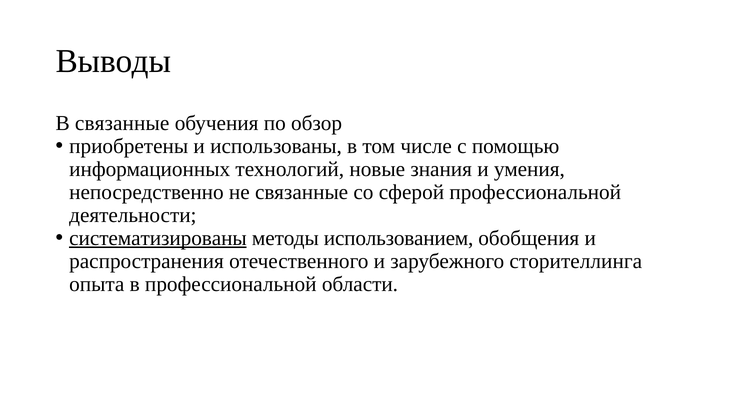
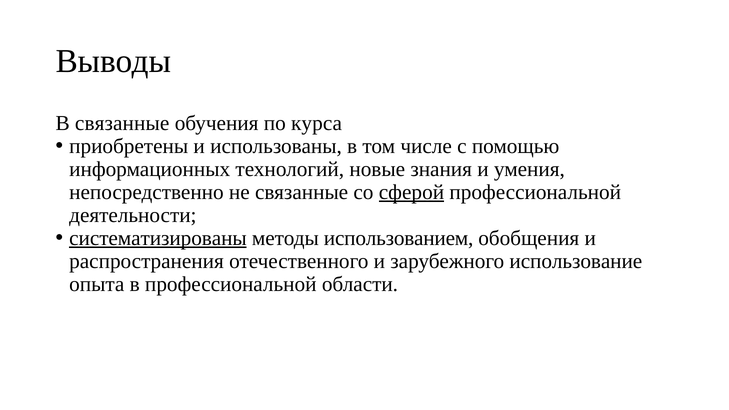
обзор: обзор -> курса (316, 123)
сферой underline: none -> present (411, 192)
сторителлинга: сторителлинга -> использование (576, 261)
